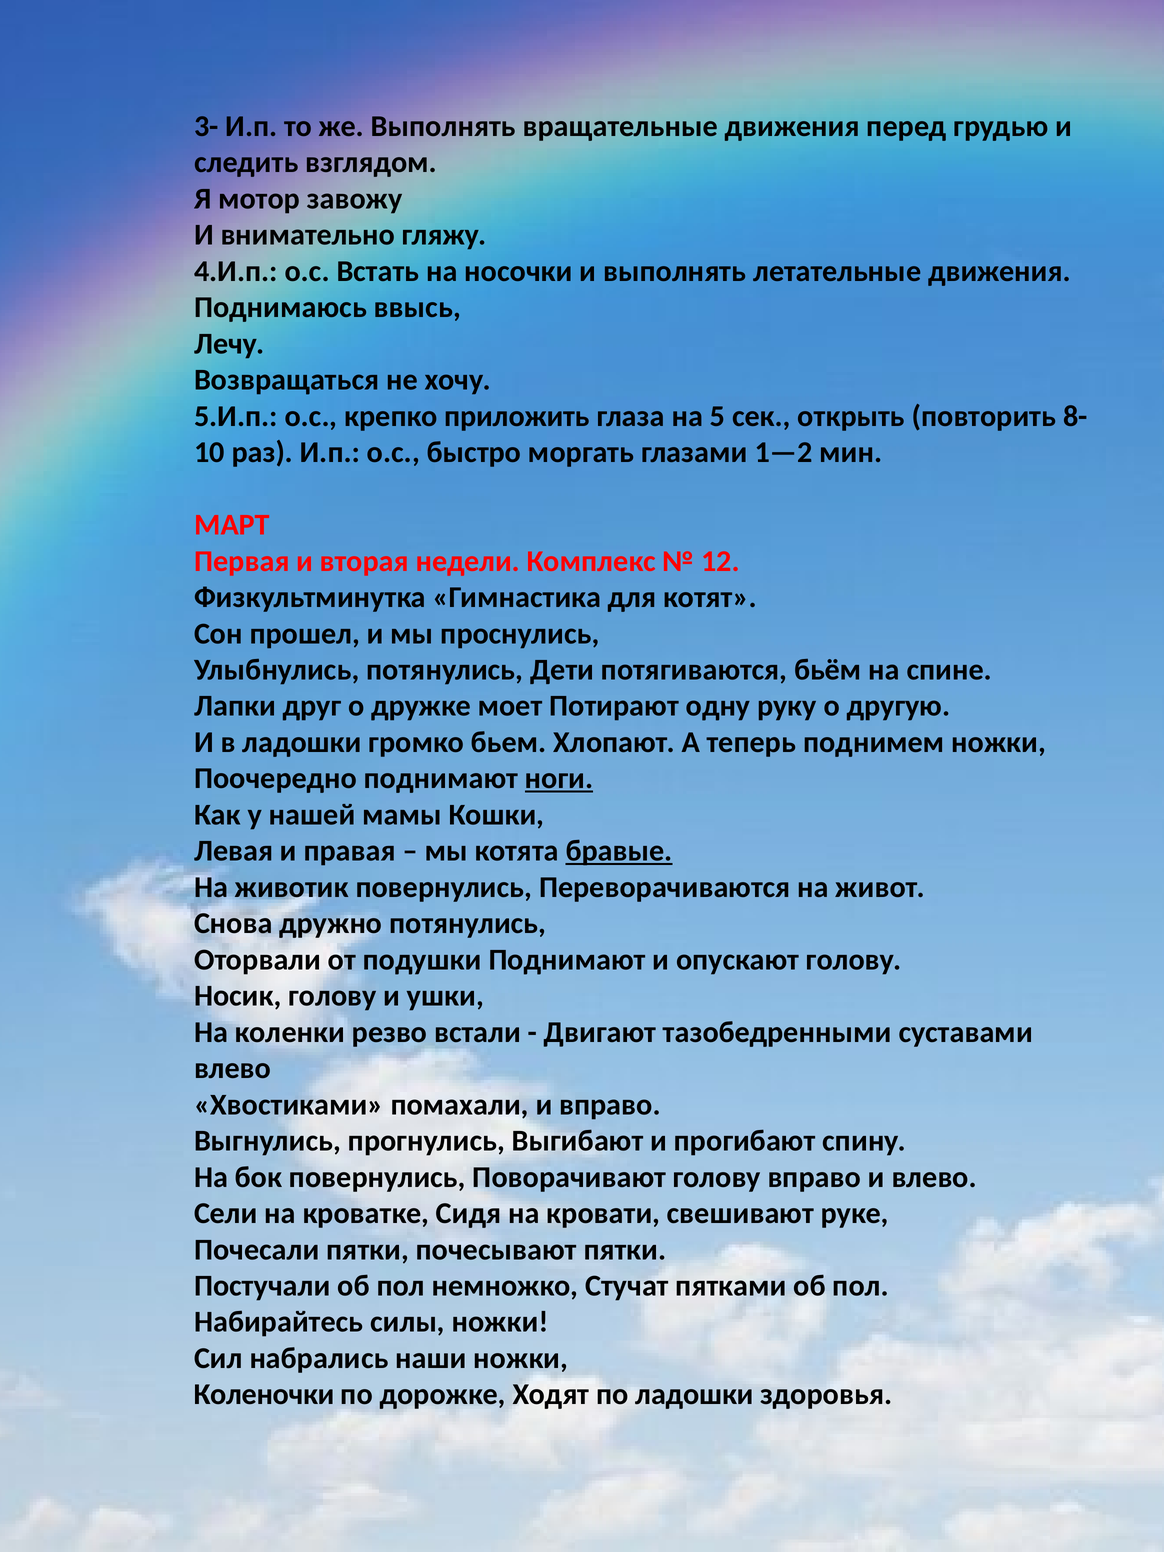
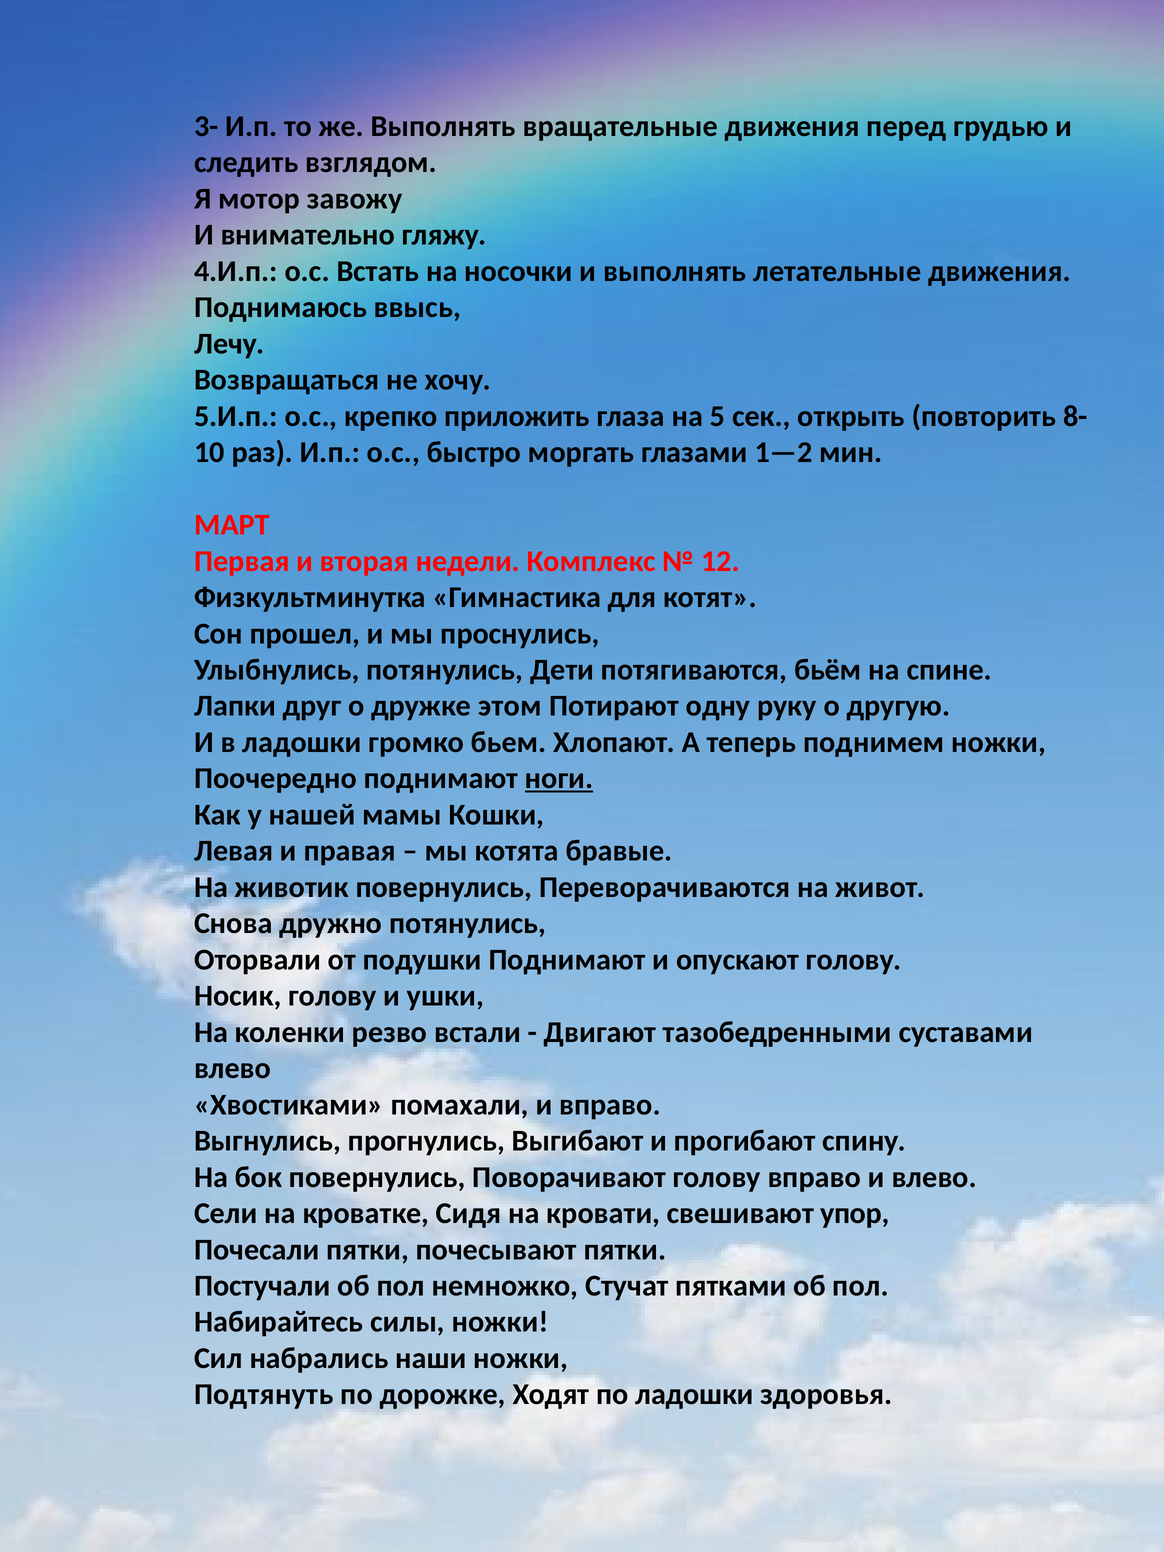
моет: моет -> этом (510, 706)
бравые underline: present -> none (619, 851)
руке: руке -> упор (855, 1213)
Коленочки: Коленочки -> Подтянуть (264, 1394)
